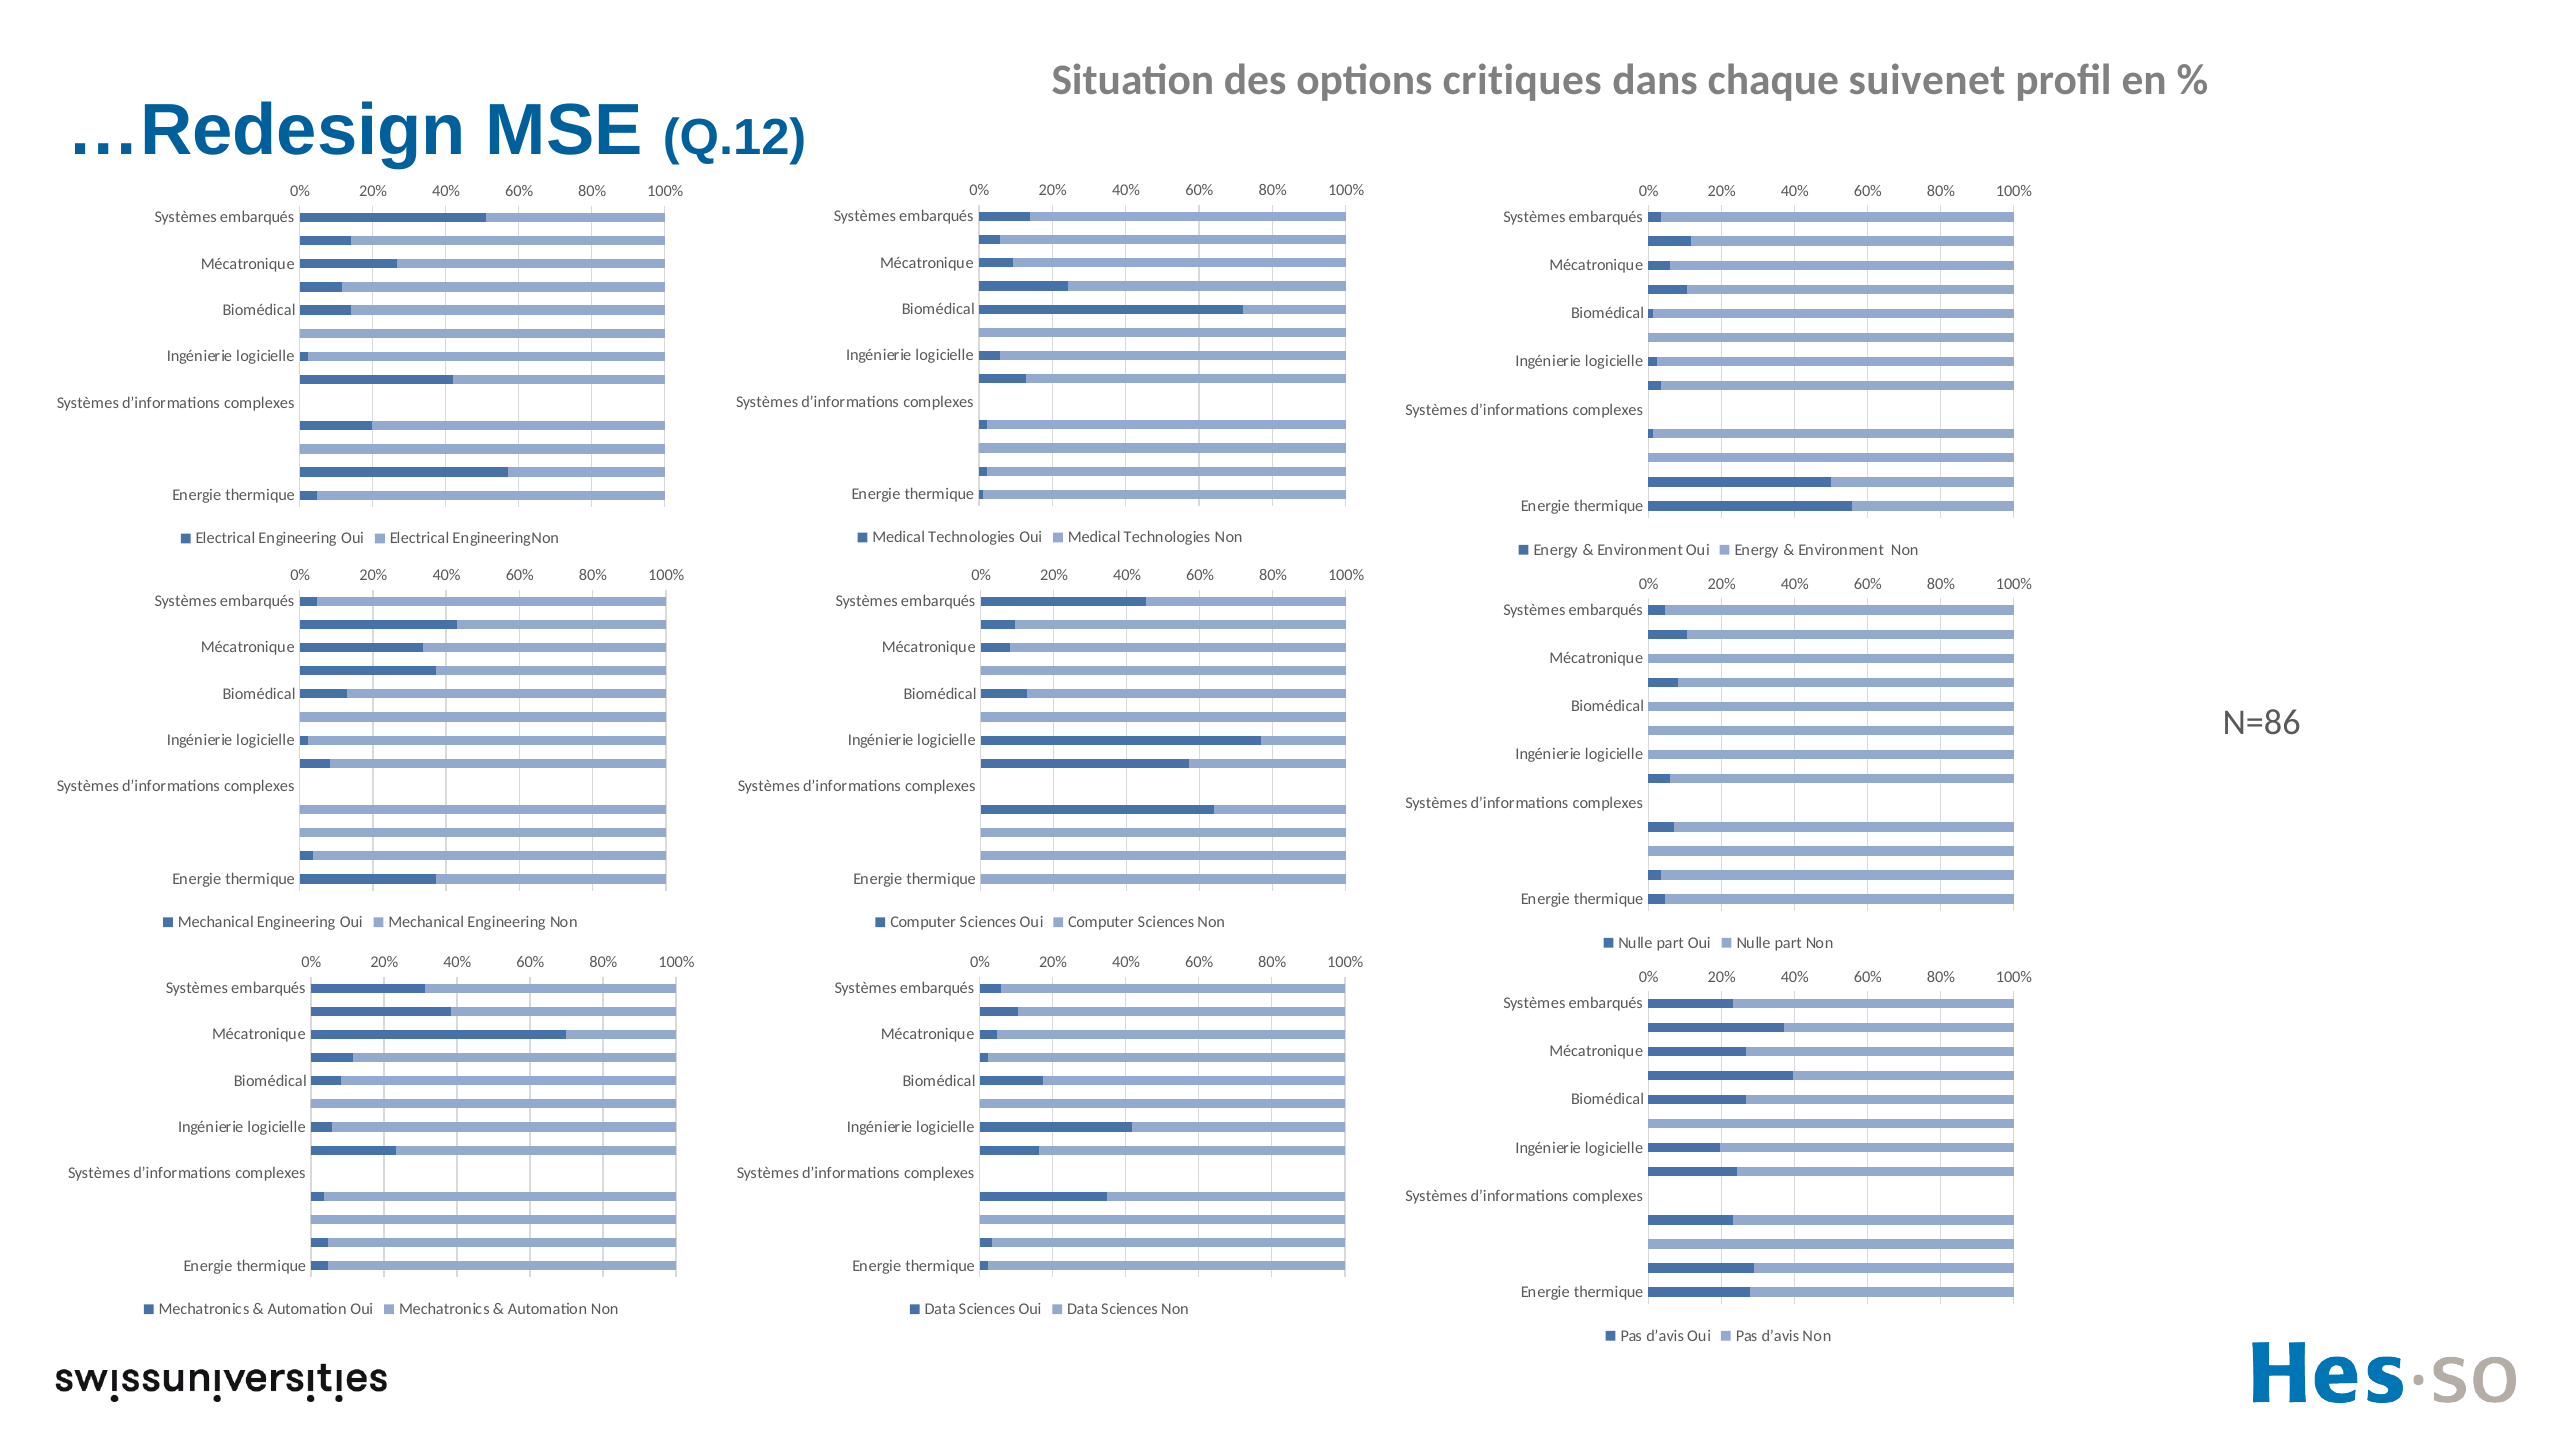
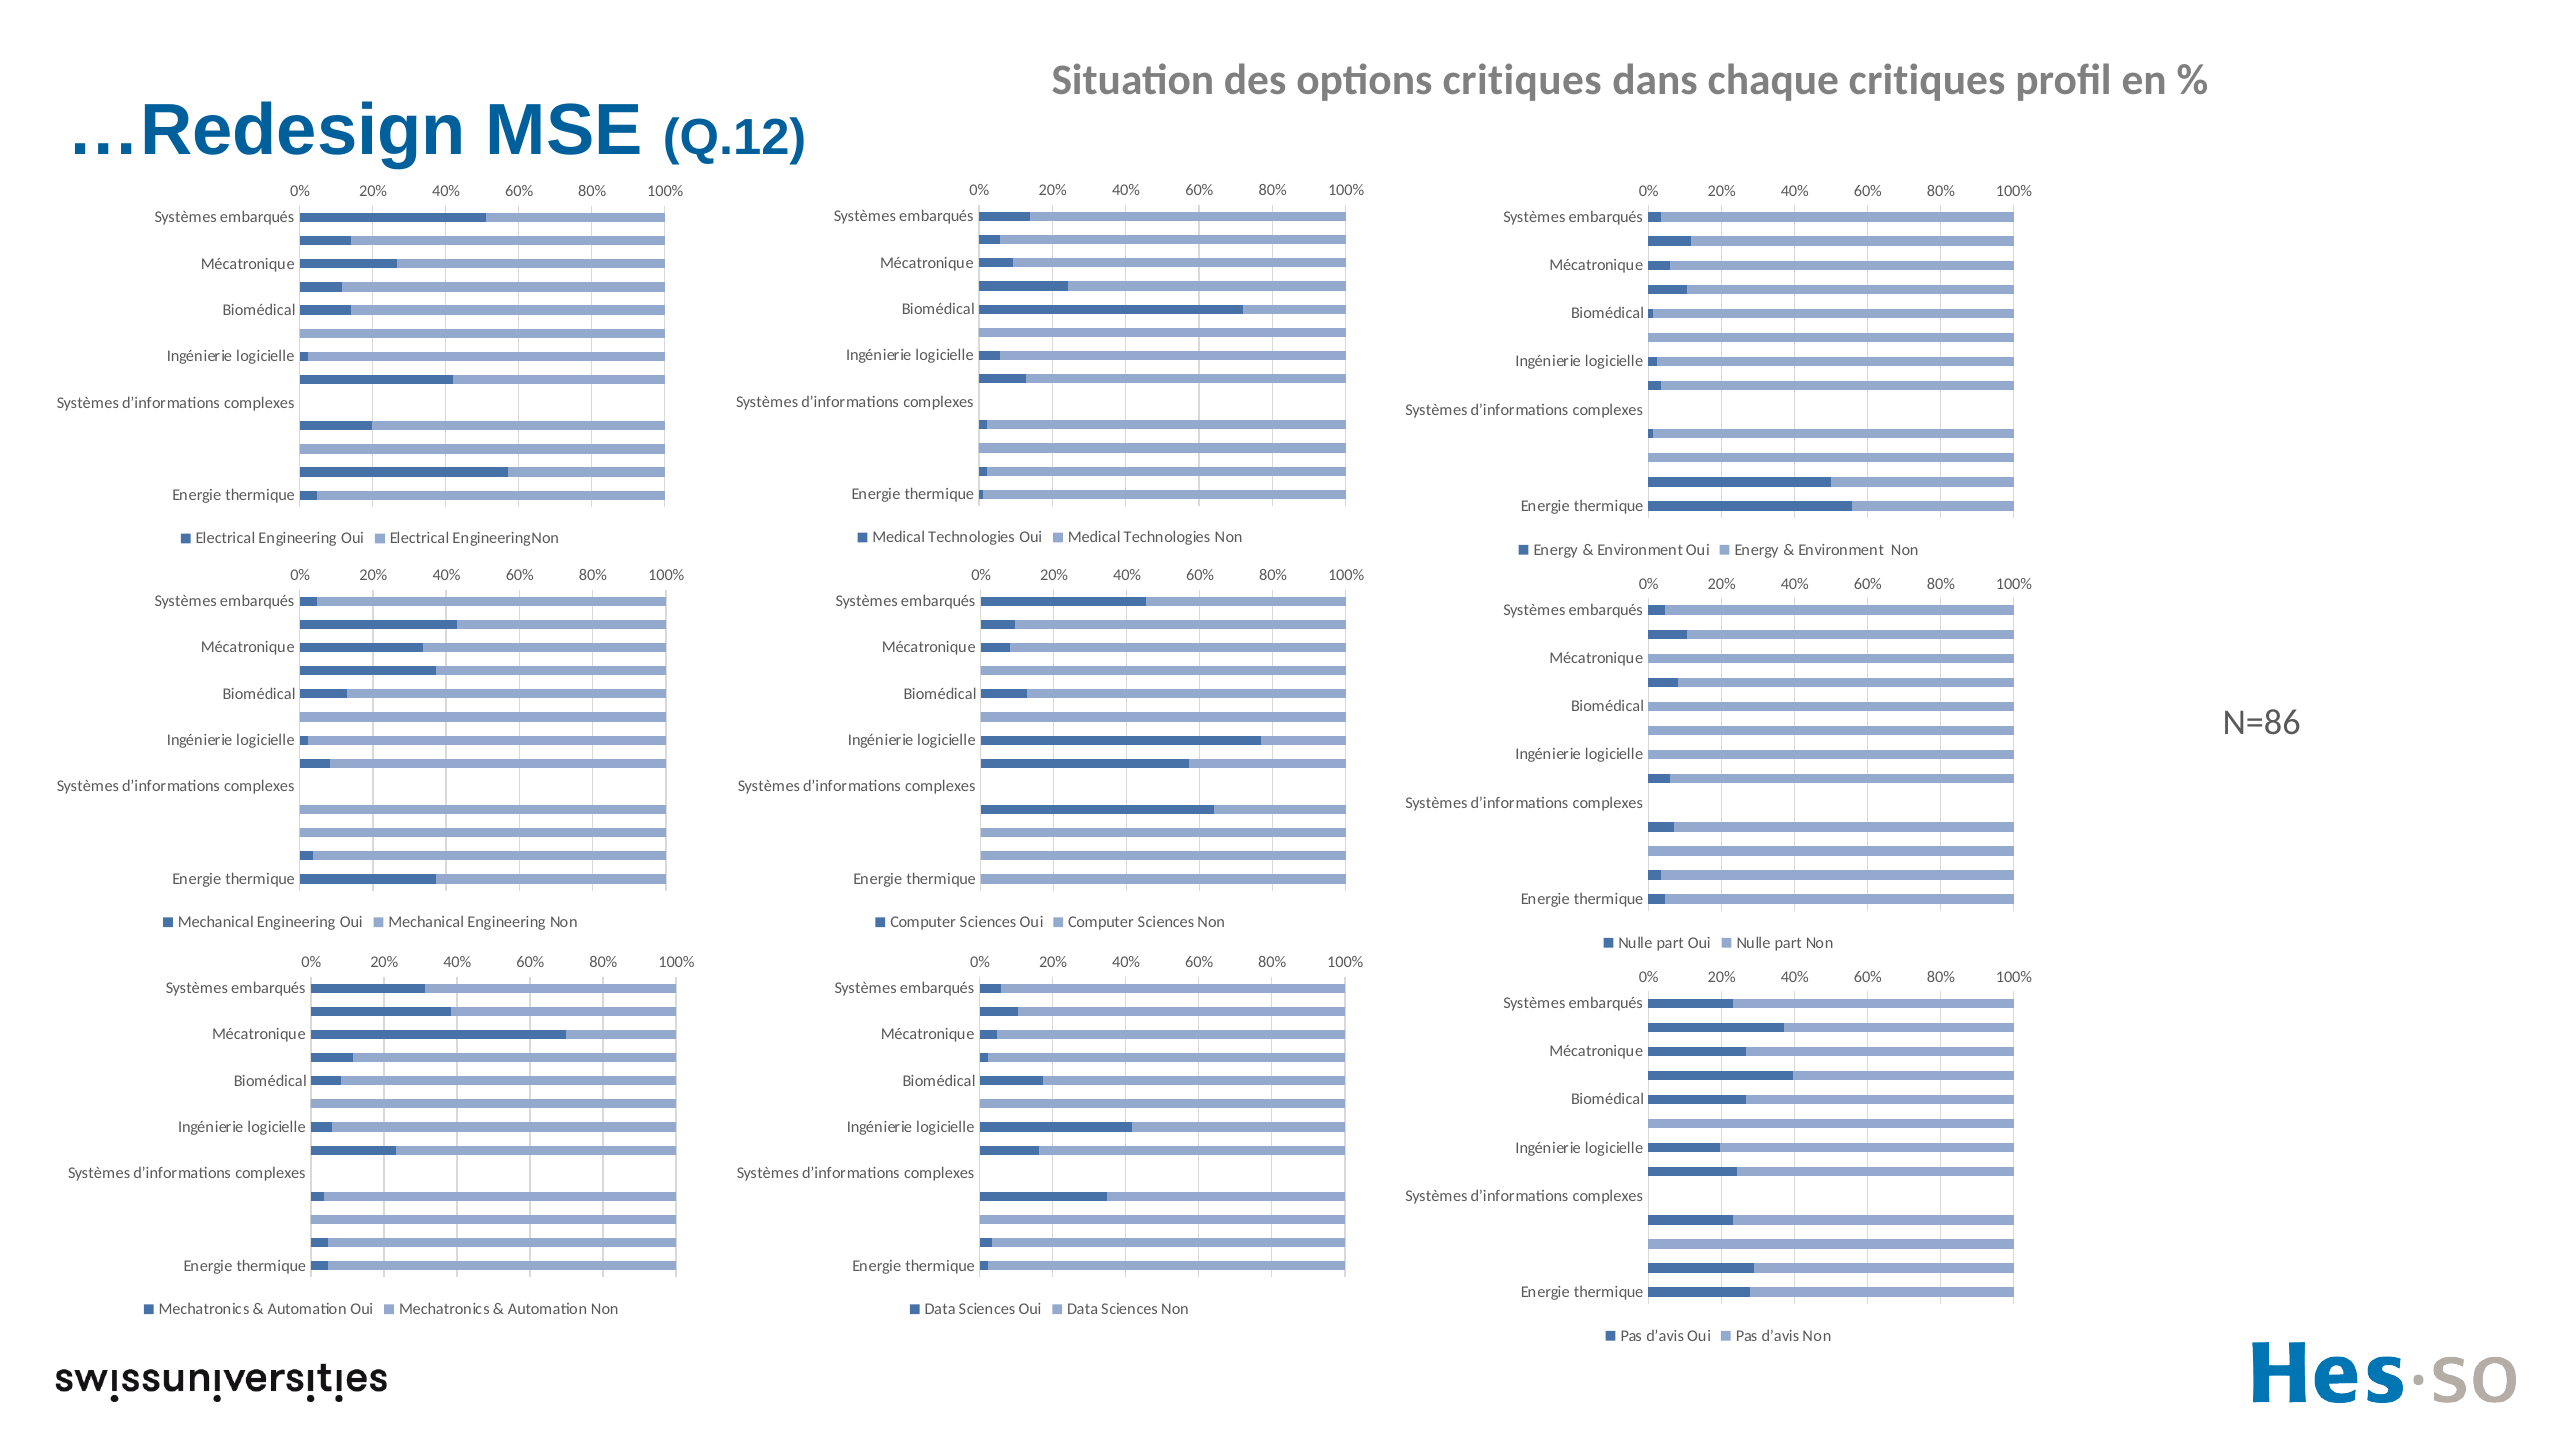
chaque suivenet: suivenet -> critiques (1927, 80)
